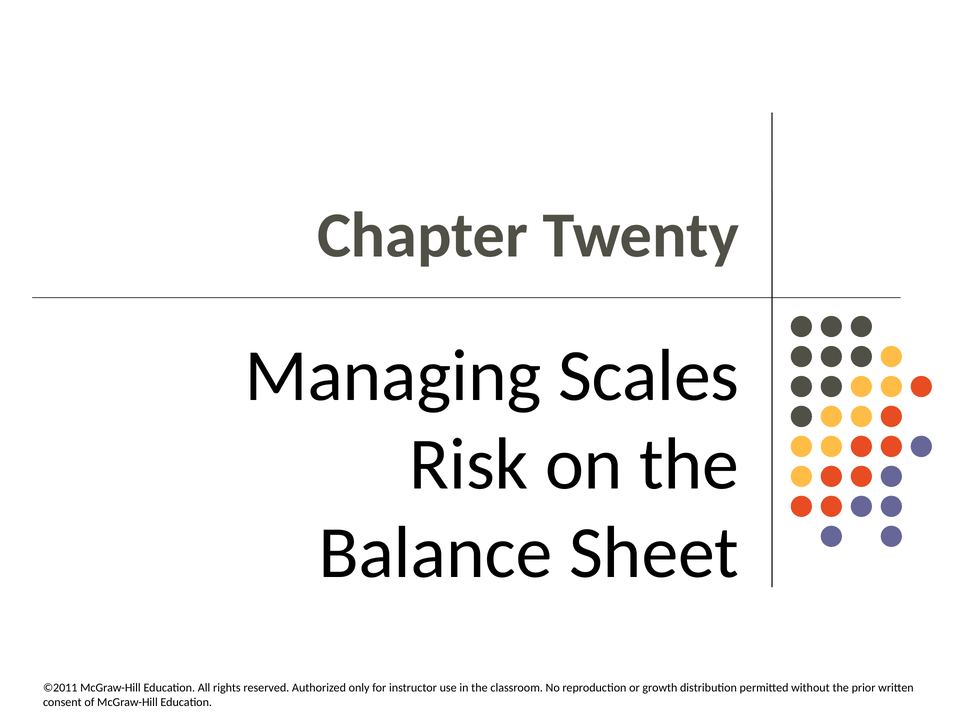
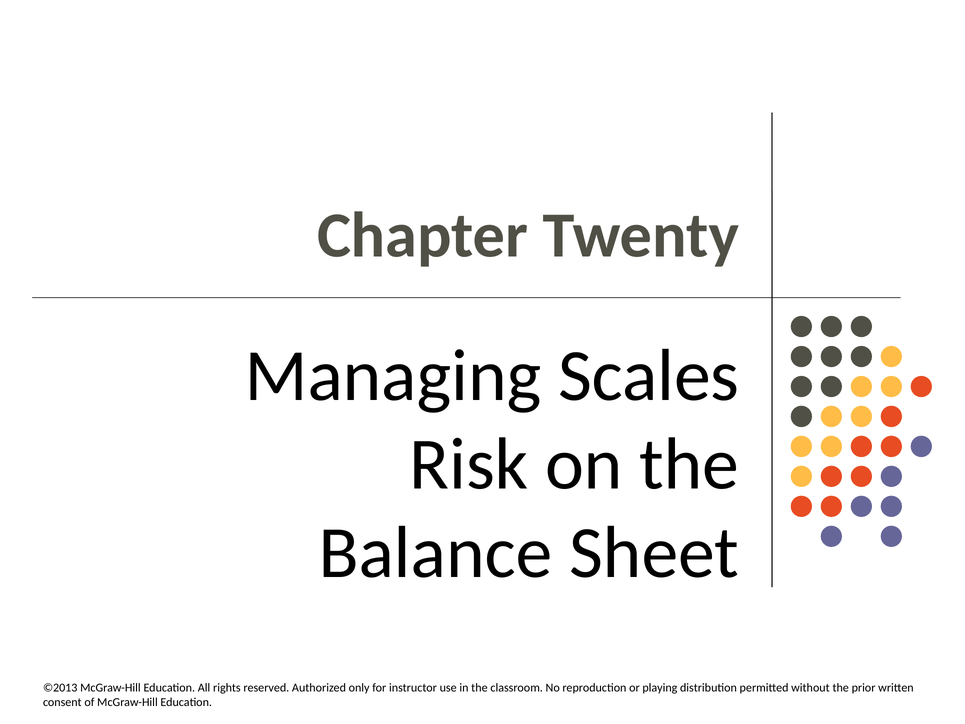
©2011: ©2011 -> ©2013 (60, 688)
growth: growth -> playing (660, 688)
